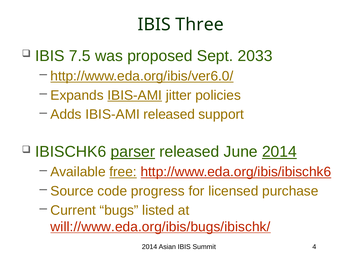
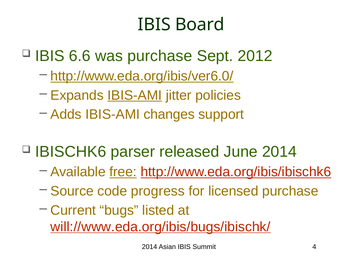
Three: Three -> Board (200, 24)
7.5: 7.5 -> 6.6 (80, 56)
was proposed: proposed -> purchase (160, 56)
2033: 2033 -> 2012 (255, 56)
IBIS-AMI released: released -> changes (169, 114)
parser underline: present -> none (133, 152)
2014 underline: present -> none (279, 152)
